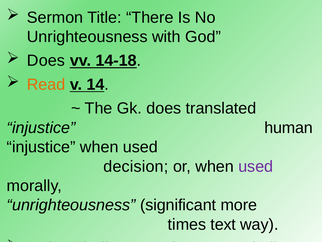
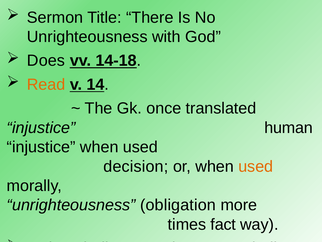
Gk does: does -> once (164, 108)
used colour: purple -> orange (256, 166)
significant: significant -> obligation (178, 205)
text: text -> fact (223, 224)
